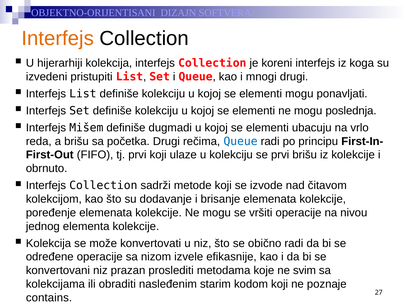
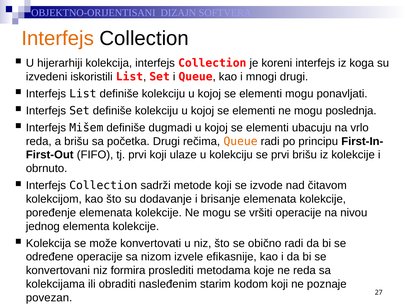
pristupiti: pristupiti -> iskoristili (92, 76)
Queue colour: blue -> orange (241, 141)
prazan: prazan -> formira (128, 270)
ne svim: svim -> reda (304, 270)
contains: contains -> povezan (49, 297)
